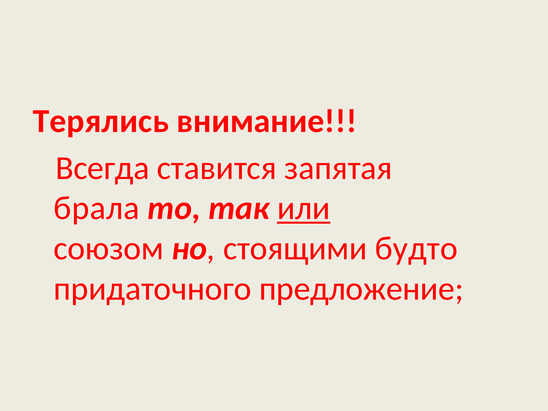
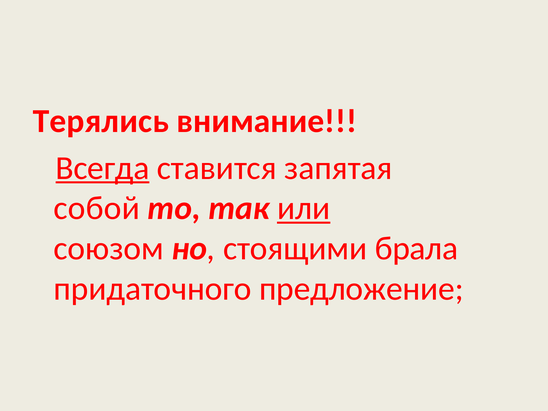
Всегда underline: none -> present (102, 168)
брала: брала -> собой (97, 208)
будто: будто -> брала (416, 249)
